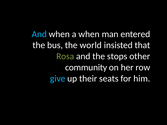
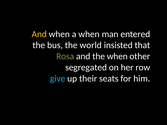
And colour: light blue -> yellow (39, 34)
the stops: stops -> when (117, 56)
community: community -> segregated (86, 68)
